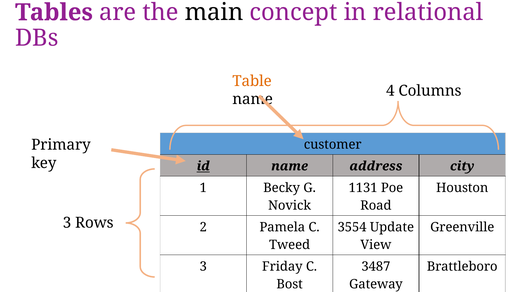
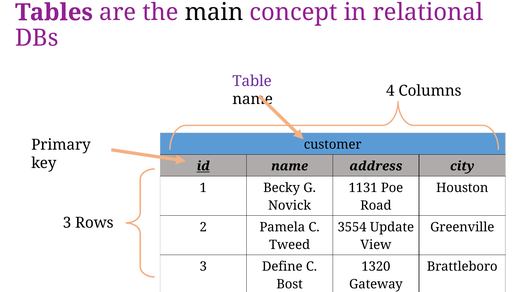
Table colour: orange -> purple (252, 81)
Friday: Friday -> Define (282, 266)
3487: 3487 -> 1320 (376, 266)
